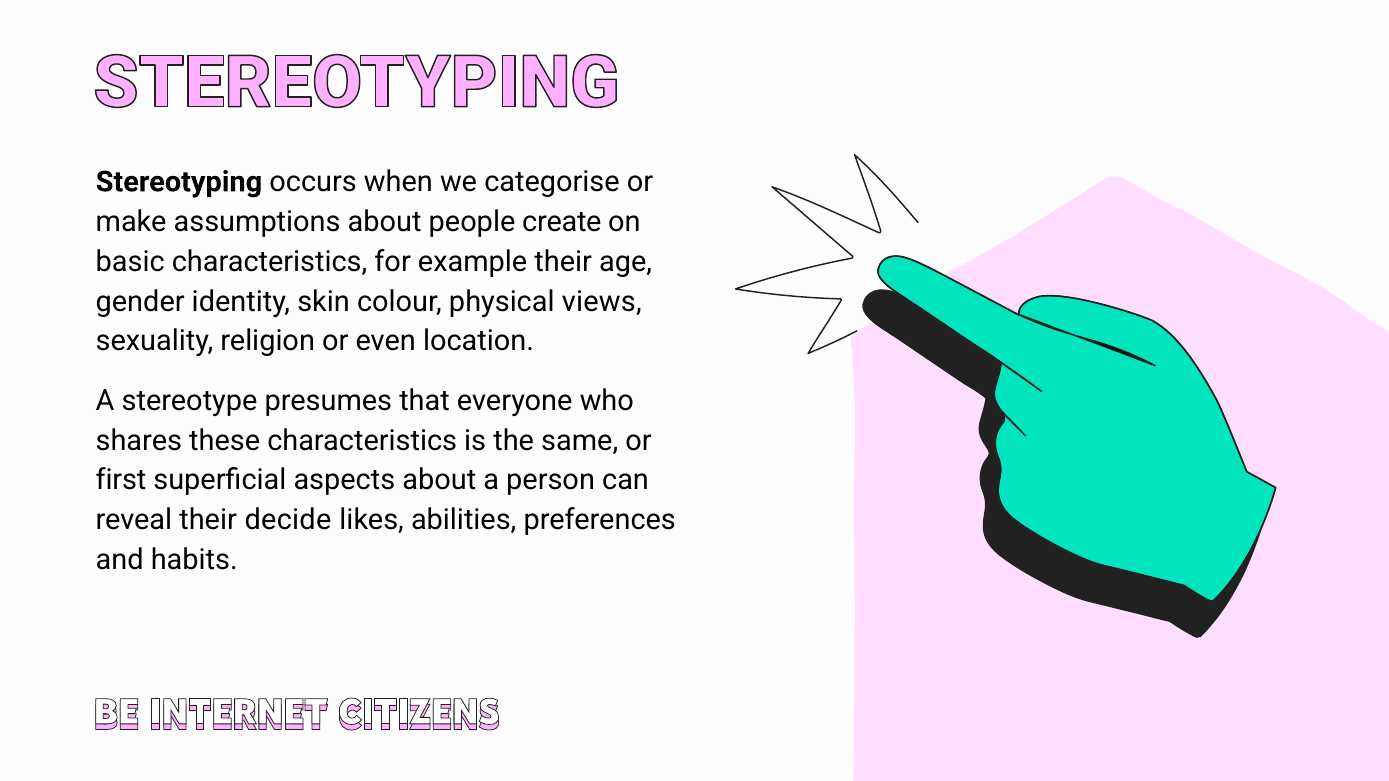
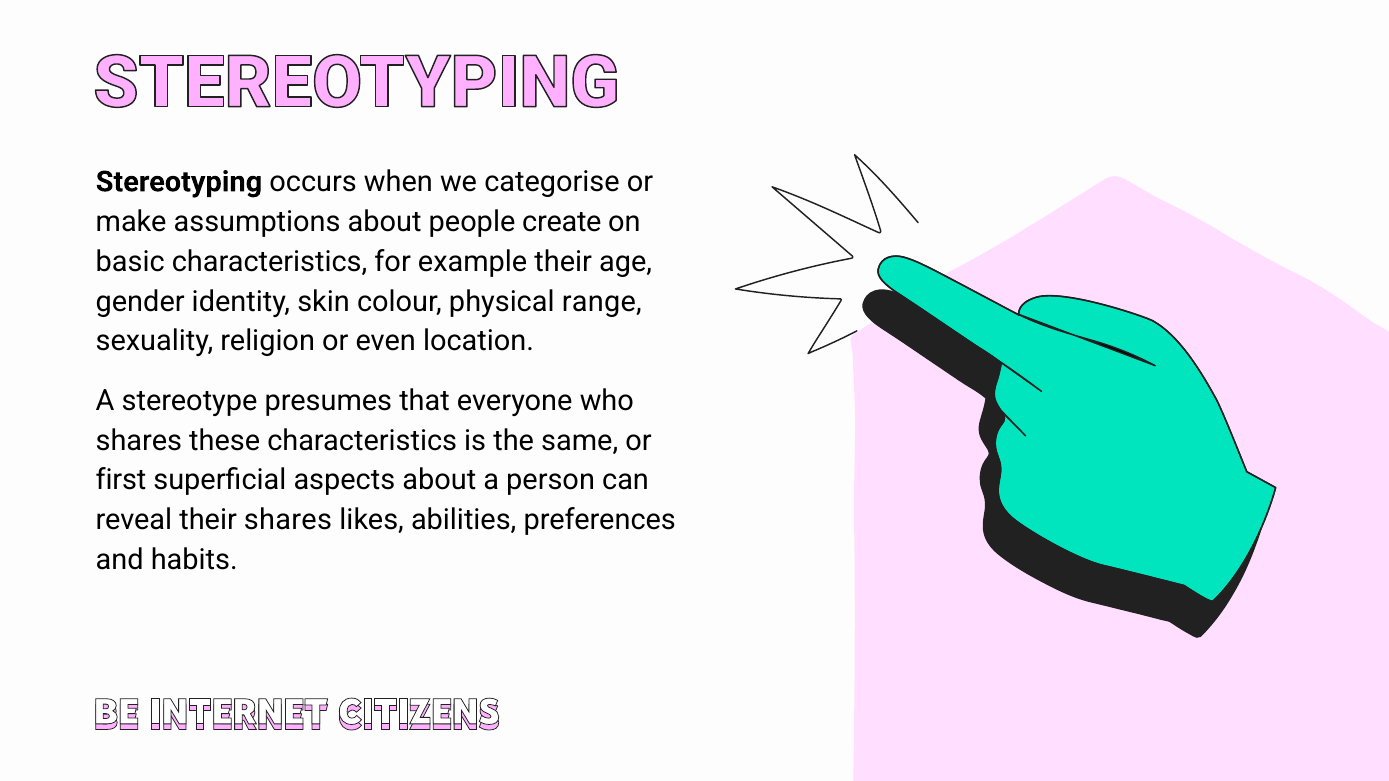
views: views -> range (602, 302)
their decide: decide -> shares (288, 521)
